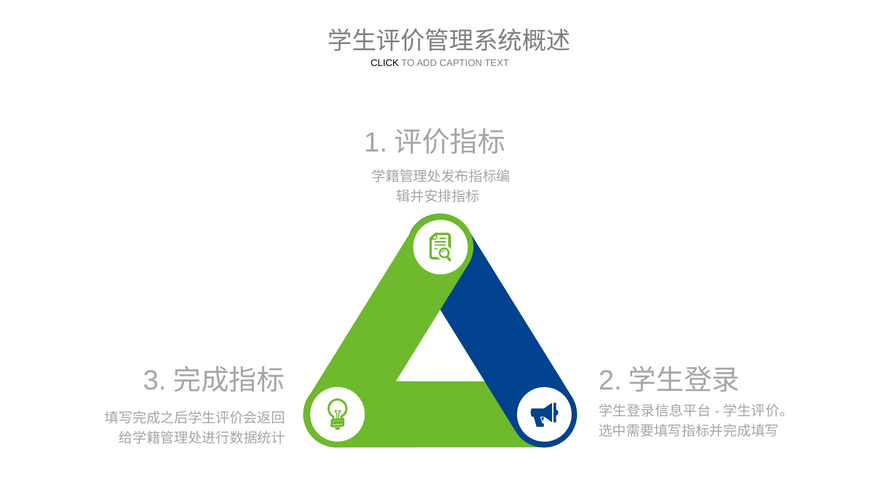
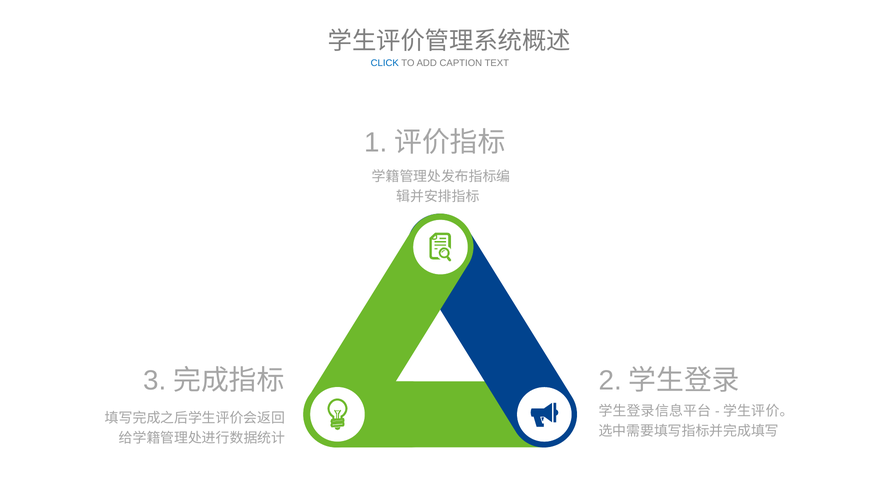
CLICK colour: black -> blue (385, 63)
